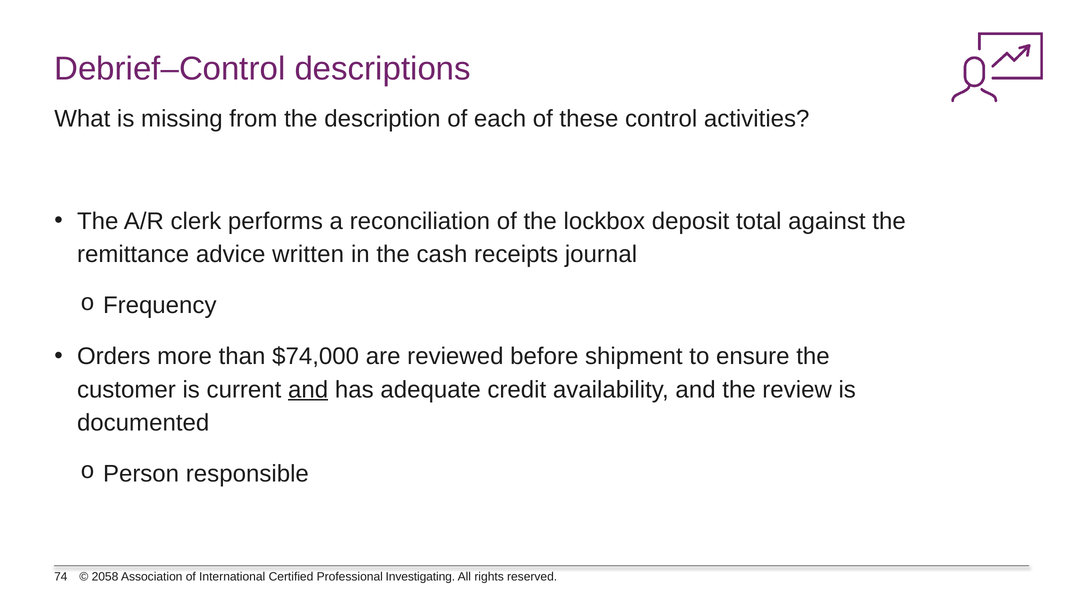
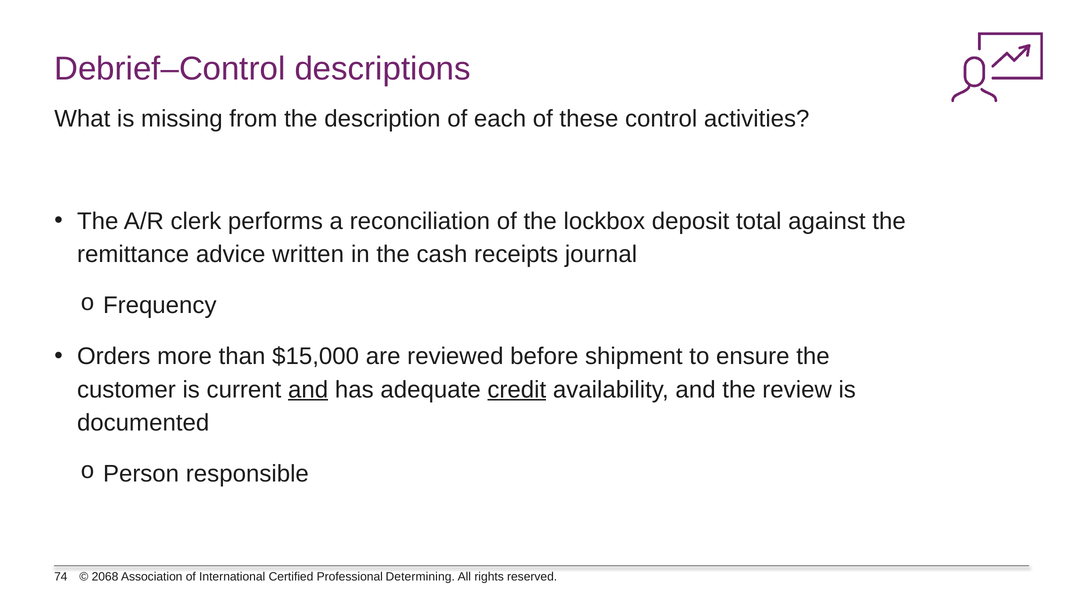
$74,000: $74,000 -> $15,000 (316, 357)
credit underline: none -> present (517, 390)
2058: 2058 -> 2068 (105, 577)
Investigating: Investigating -> Determining (420, 577)
